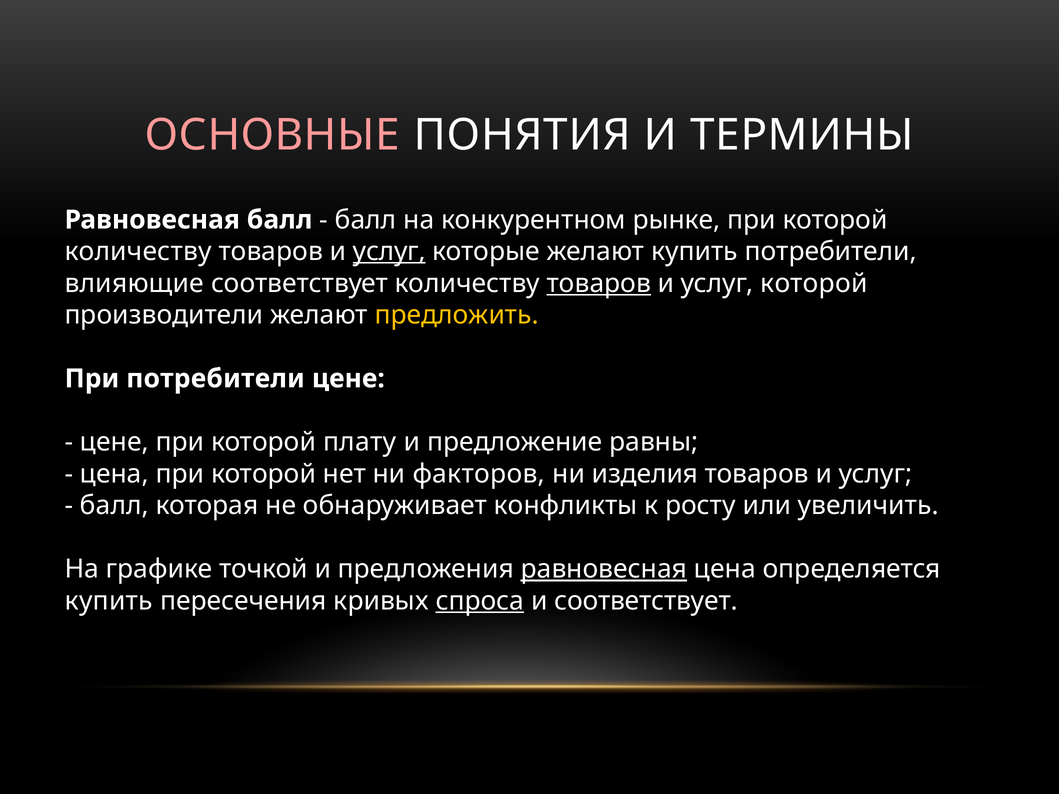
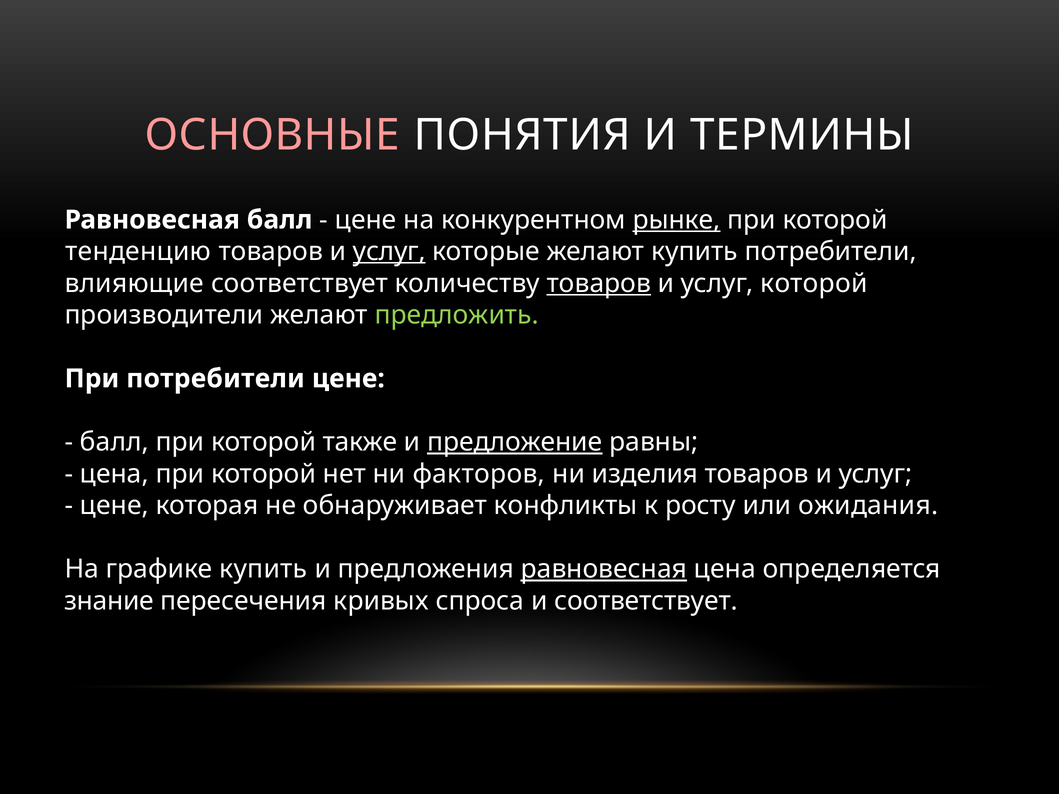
балл: балл -> цене (366, 220)
рынке underline: none -> present (677, 220)
количеству: количеству -> тенденцию (138, 252)
предложить colour: yellow -> light green (457, 315)
цене: цене -> балл (114, 442)
плату: плату -> также (360, 442)
предложение underline: none -> present (515, 442)
балл: балл -> цене (114, 506)
увеличить: увеличить -> ожидания (868, 506)
графике точкой: точкой -> купить (263, 569)
купить: купить -> знание (109, 601)
спроса underline: present -> none (480, 601)
